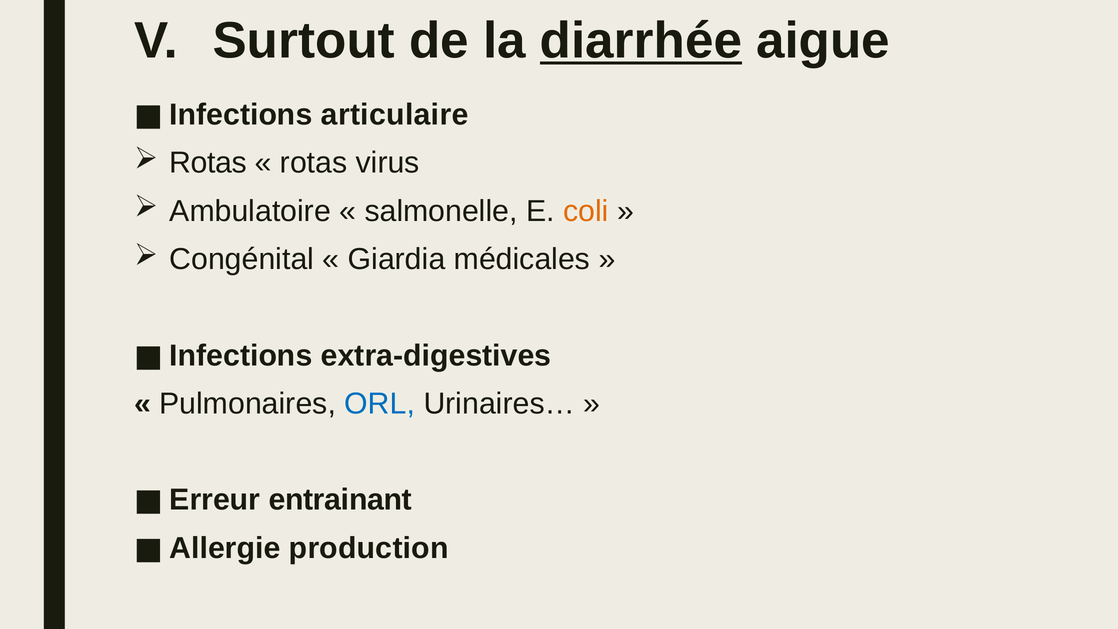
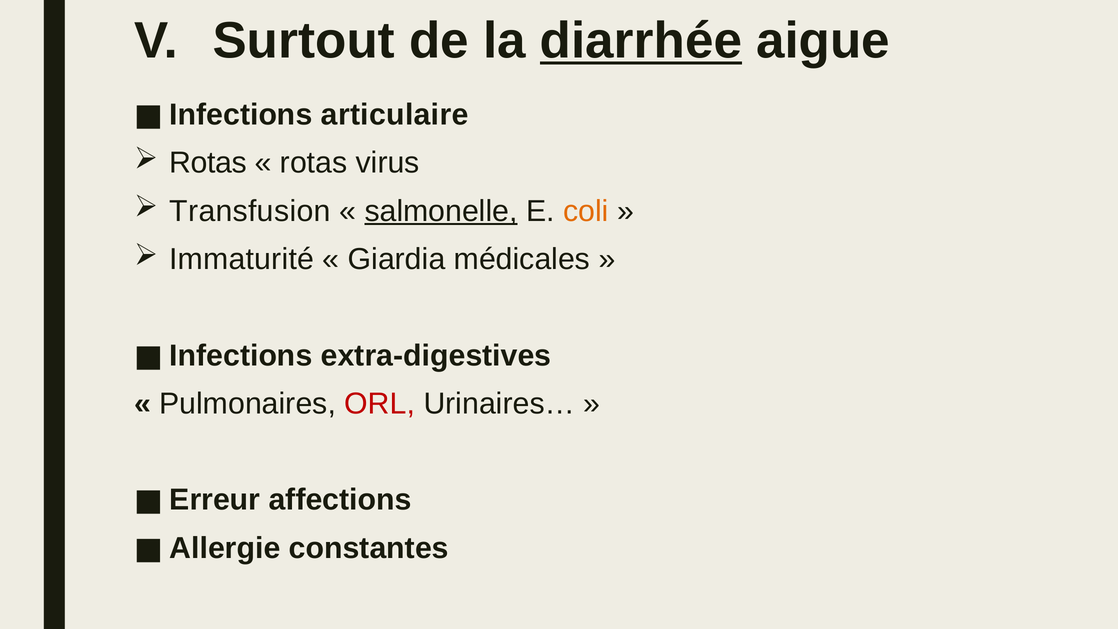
Ambulatoire: Ambulatoire -> Transfusion (250, 211)
salmonelle underline: none -> present (441, 211)
Congénital: Congénital -> Immaturité (242, 259)
ORL colour: blue -> red (380, 404)
entrainant: entrainant -> affections (340, 500)
production: production -> constantes (369, 548)
